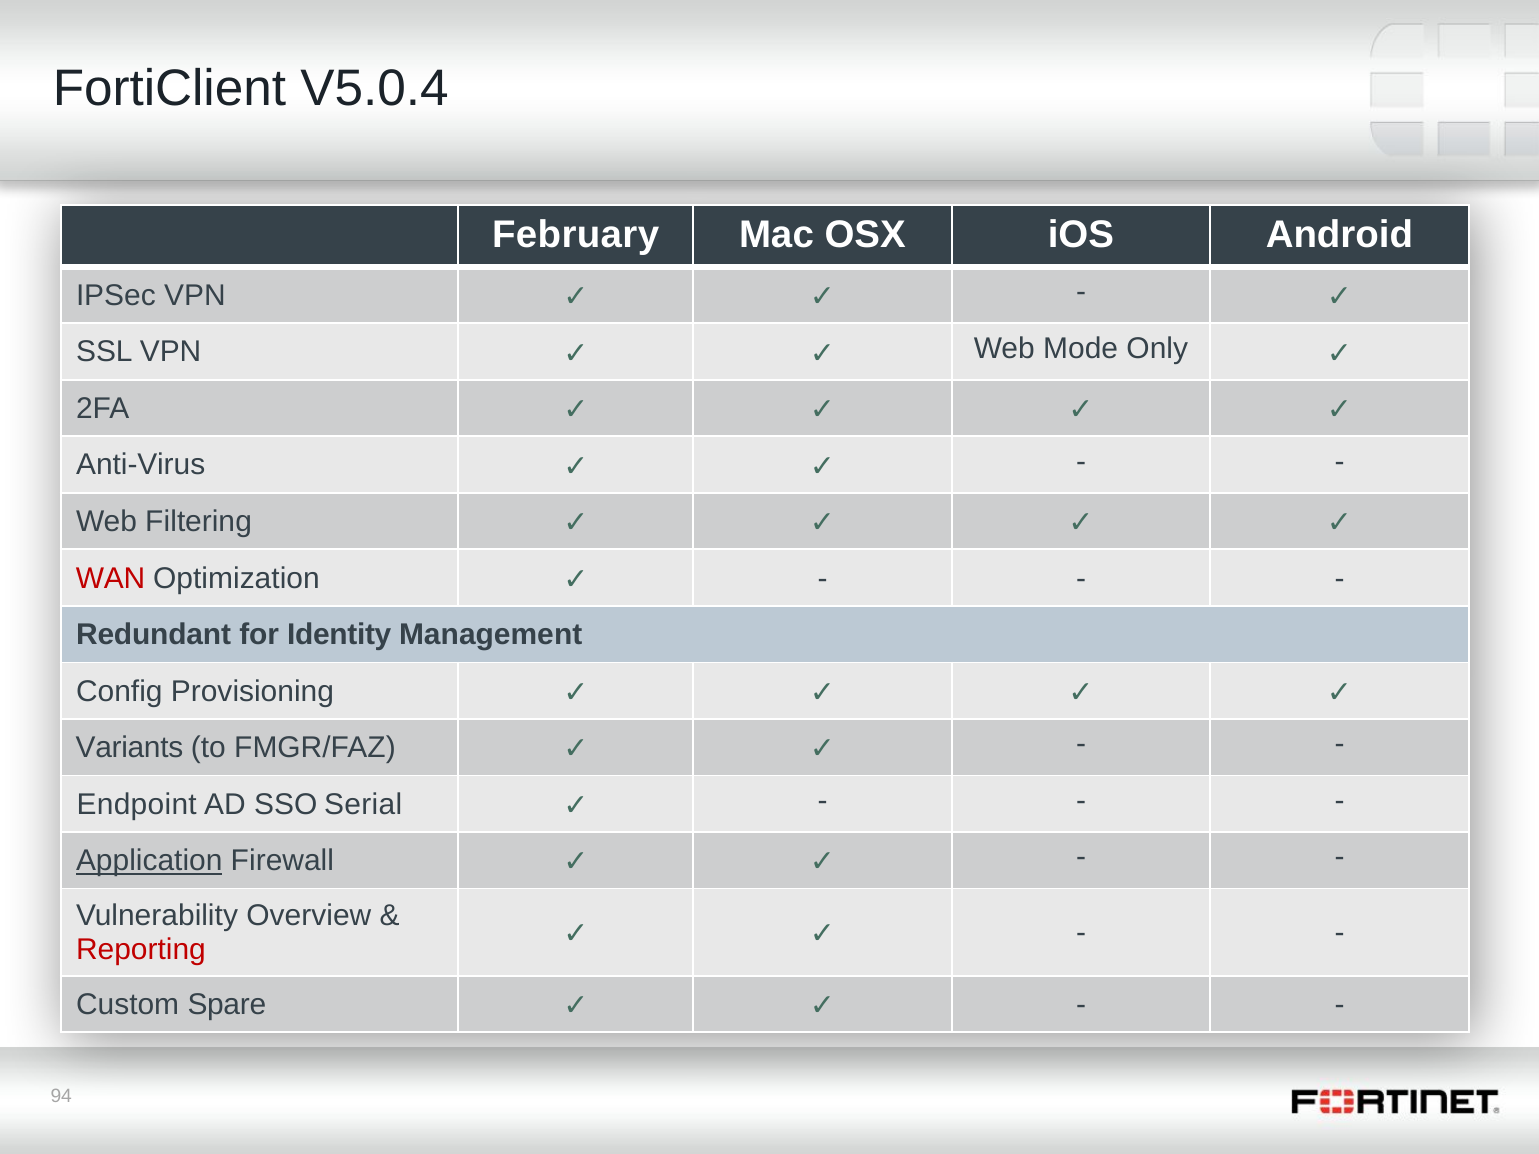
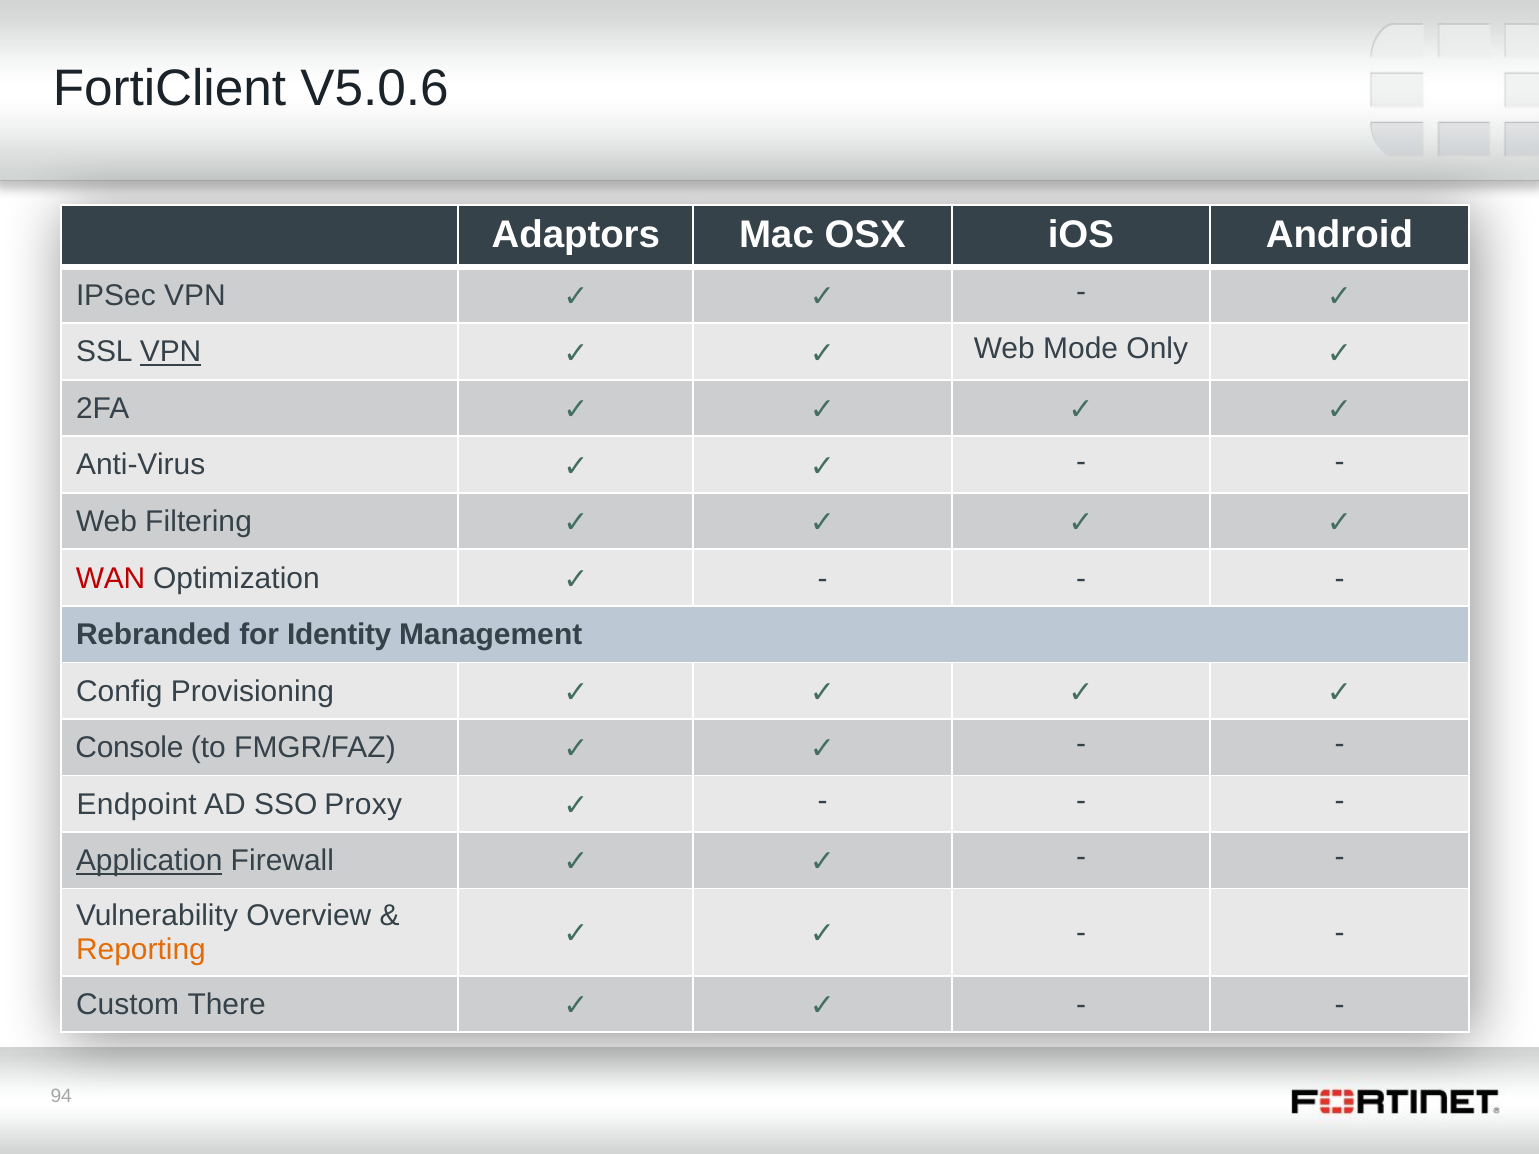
V5.0.4: V5.0.4 -> V5.0.6 (374, 88)
February: February -> Adaptors (576, 235)
VPN underline: none -> present (171, 352)
Redundant: Redundant -> Rebranded (154, 635)
Variants: Variants -> Console (129, 748)
Serial: Serial -> Proxy (363, 804)
Reporting colour: red -> orange (141, 950)
Spare: Spare -> There (227, 1005)
